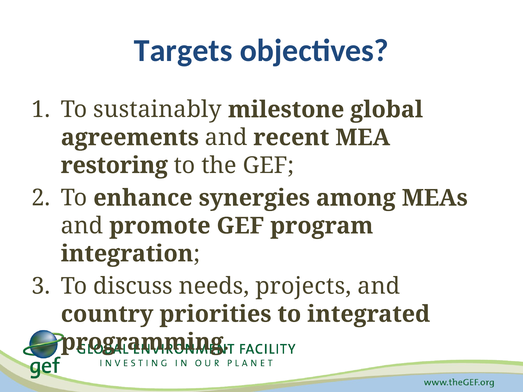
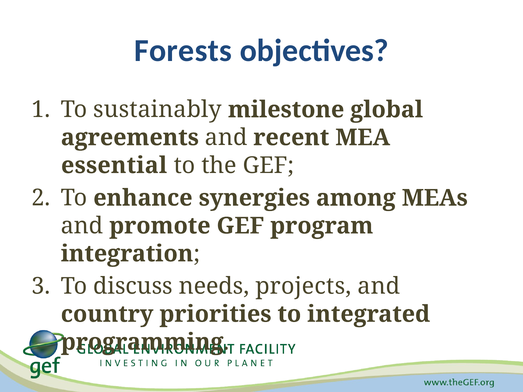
Targets: Targets -> Forests (183, 51)
restoring: restoring -> essential (114, 166)
